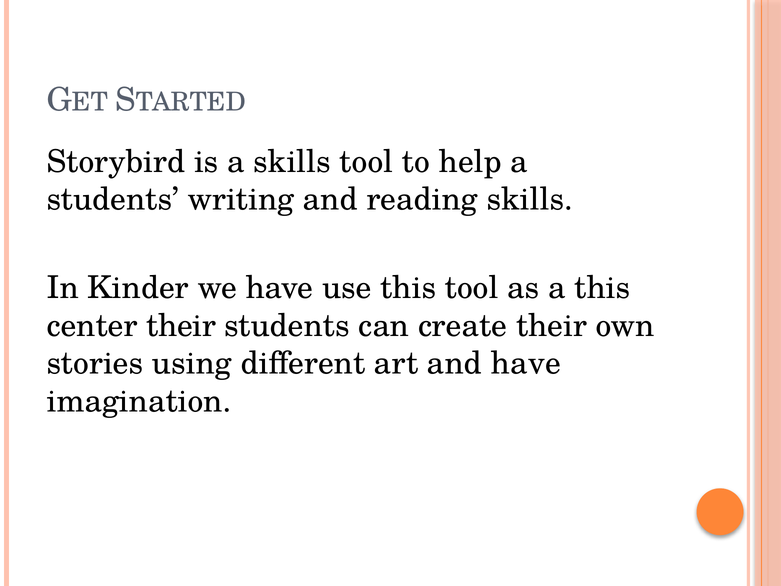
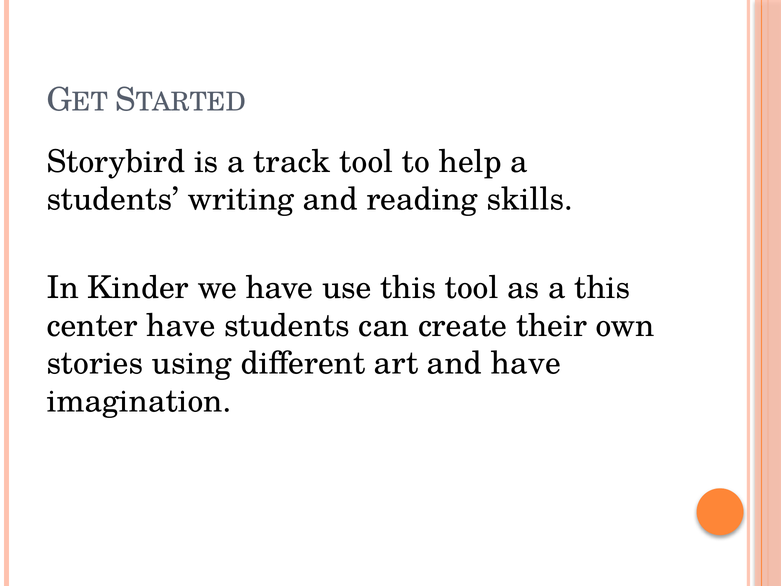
a skills: skills -> track (292, 162)
center their: their -> have (181, 326)
